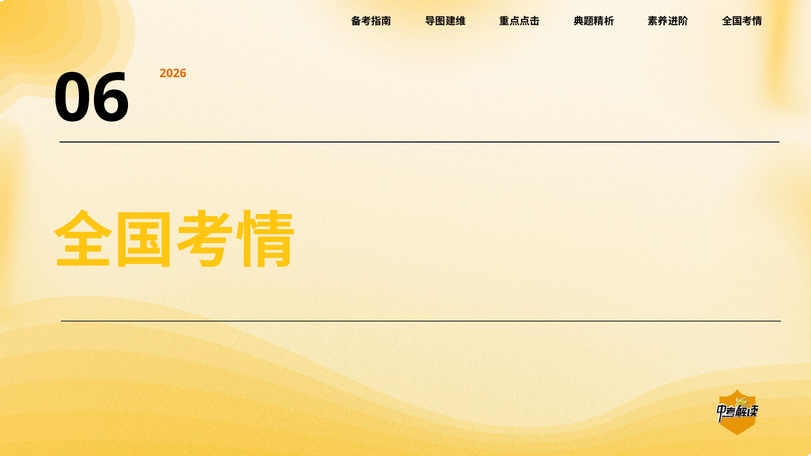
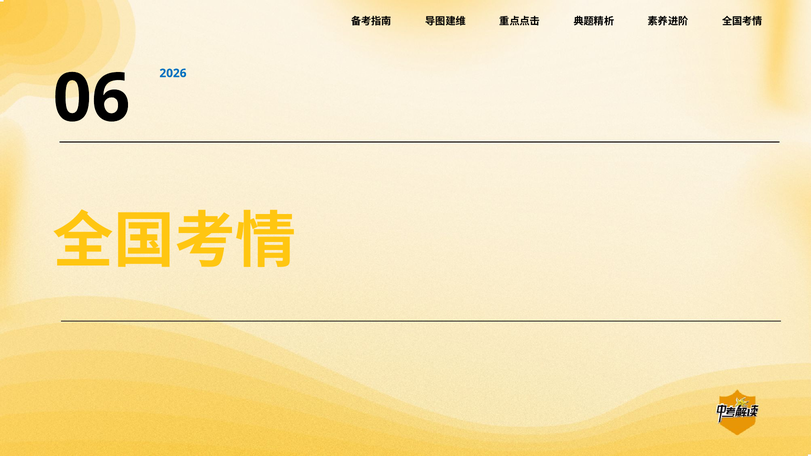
2026 colour: orange -> blue (173, 73)
